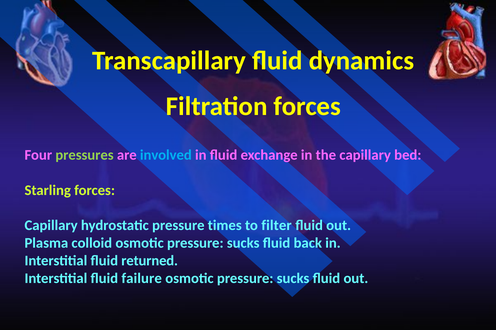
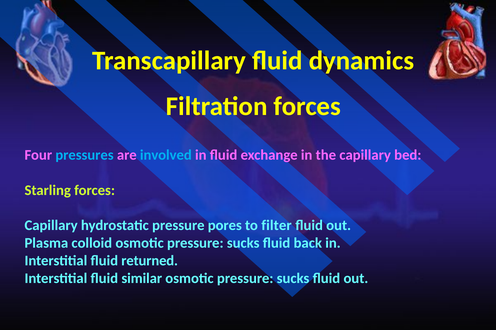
pressures colour: light green -> light blue (85, 155)
times: times -> pores (225, 226)
failure: failure -> similar (142, 279)
